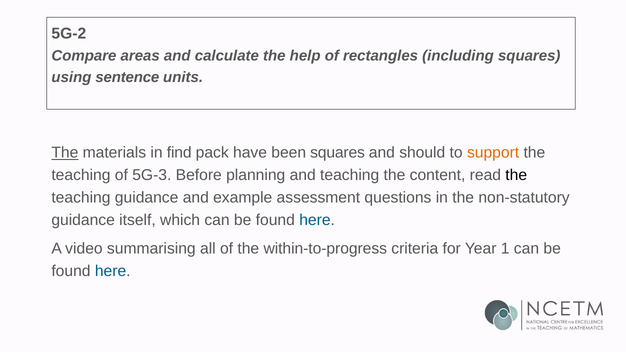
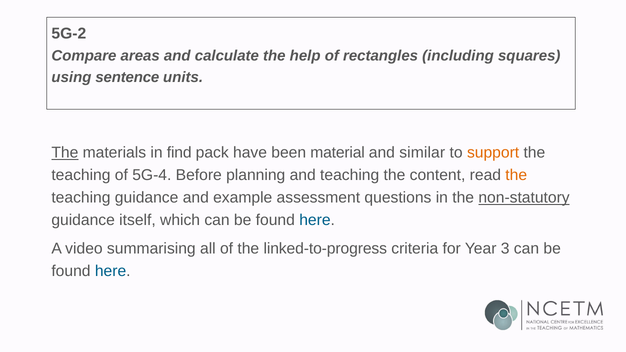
been squares: squares -> material (338, 153)
should: should -> similar (422, 153)
5G-3: 5G-3 -> 5G-4 (152, 175)
the colour: black -> orange (516, 175)
non-statutory underline: none -> present (524, 198)
within-to-progress: within-to-progress -> linked-to-progress (325, 249)
1: 1 -> 3 (505, 249)
